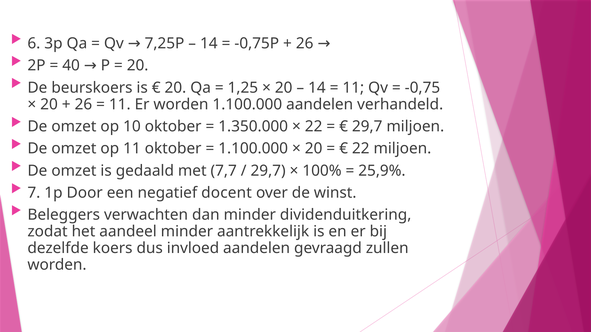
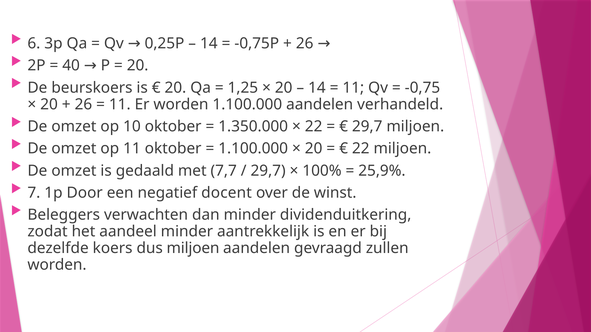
7,25P: 7,25P -> 0,25P (164, 44)
dus invloed: invloed -> miljoen (193, 248)
